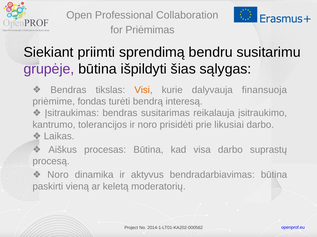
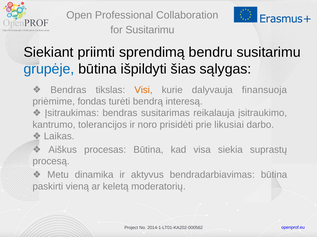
for Priėmimas: Priėmimas -> Susitarimu (150, 30)
grupėje colour: purple -> blue (49, 69)
visa darbo: darbo -> siekia (230, 150)
Noro: Noro -> Metu (58, 175)
